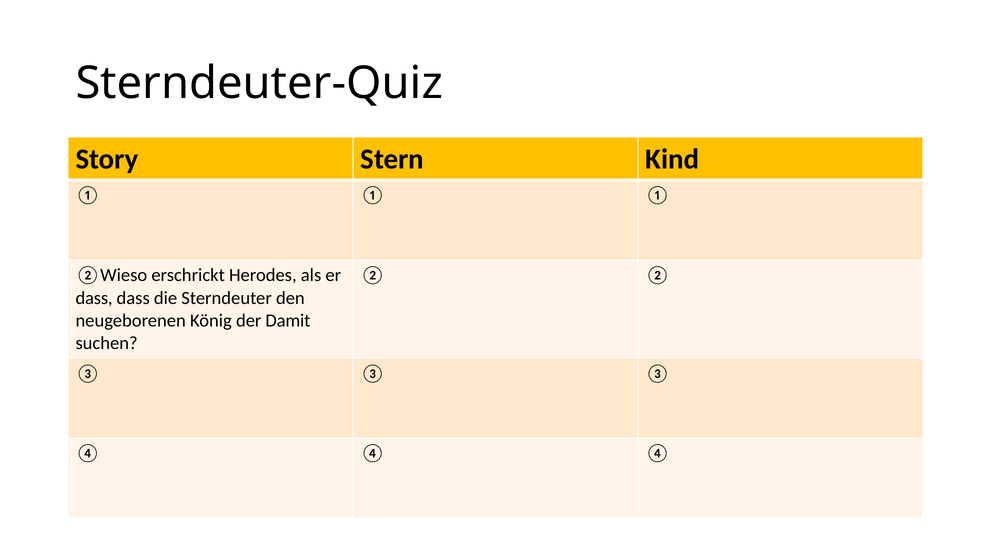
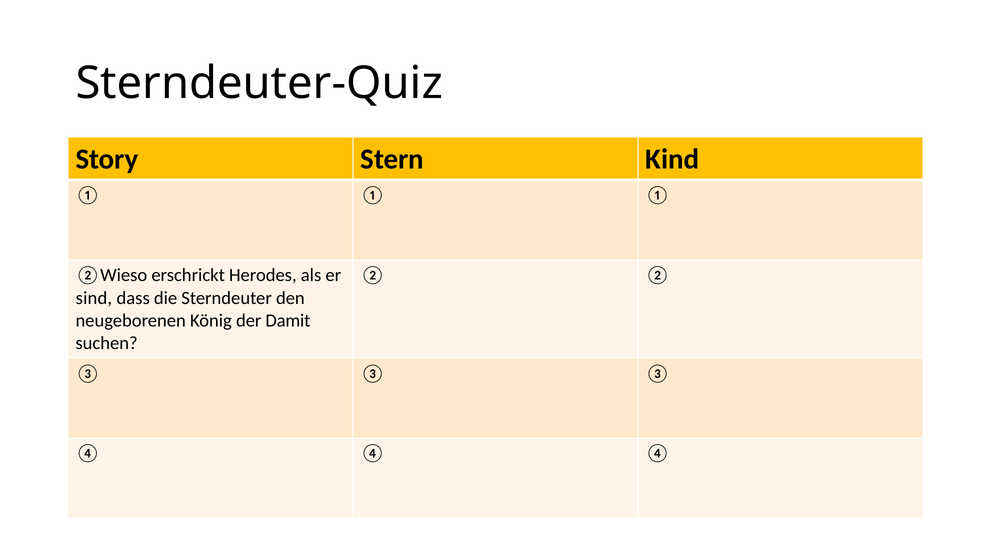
dass: dass -> sind (94, 298)
